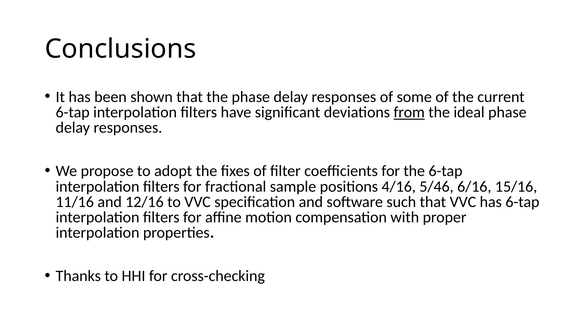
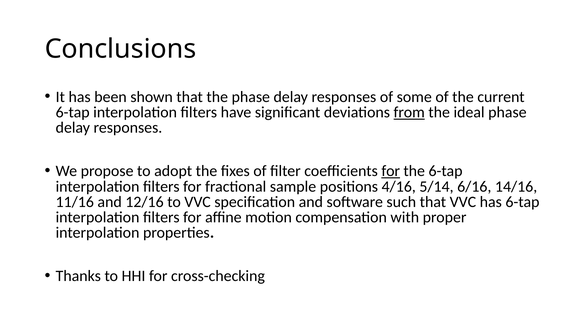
for underline: none -> present (391, 171)
5/46: 5/46 -> 5/14 (437, 187)
15/16: 15/16 -> 14/16 (516, 187)
